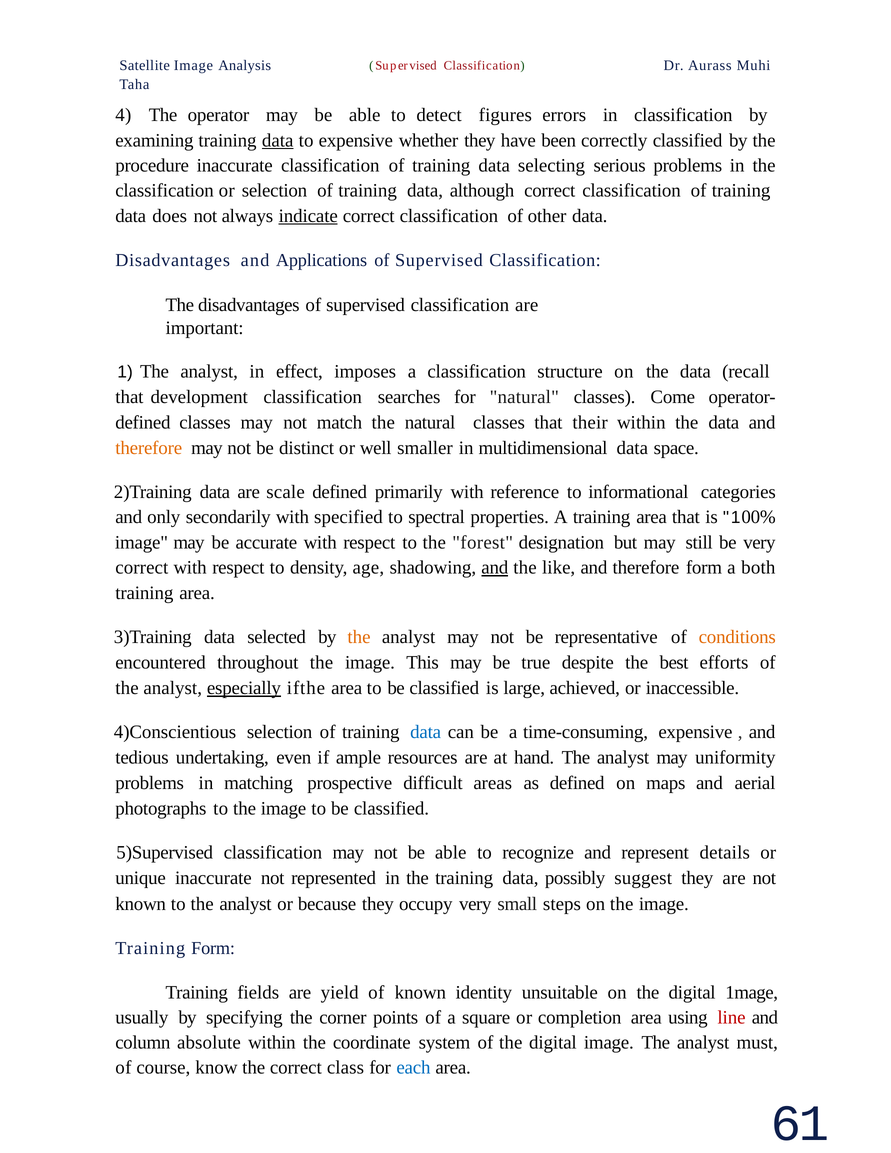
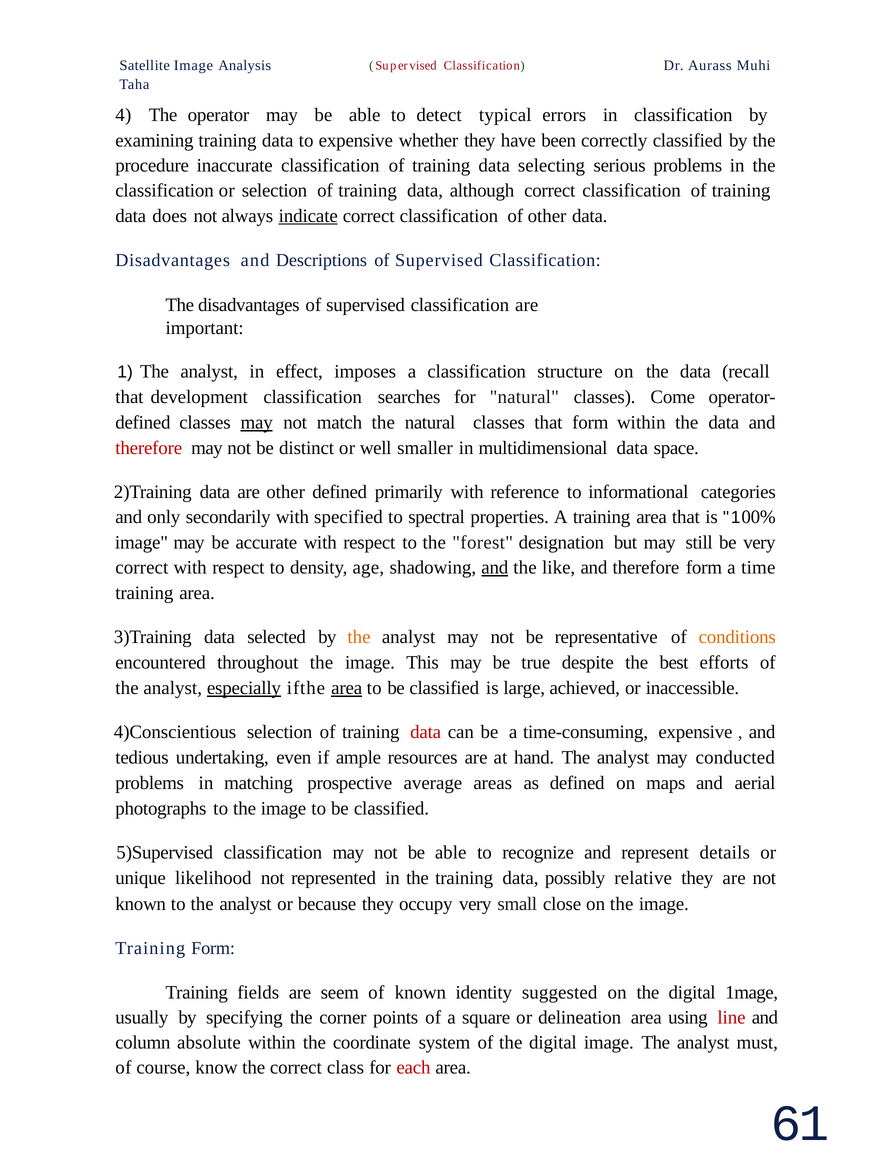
figures: figures -> typical (505, 115)
data underline: present -> none (278, 140)
Applications: Applications -> Descriptions (321, 260)
may underline: none -> present (257, 423)
that their: their -> form (590, 423)
therefore colour: orange -> red (149, 448)
are scale: scale -> other (286, 492)
both: both -> time (758, 568)
area underline: none -> present (347, 688)
data colour: blue -> red (426, 732)
uniformity: uniformity -> conducted (735, 758)
difficult: difficult -> average (433, 783)
unique inaccurate: inaccurate -> likelihood (213, 878)
suggest: suggest -> relative (643, 878)
steps: steps -> close (562, 904)
yield: yield -> seem (340, 993)
unsuitable: unsuitable -> suggested (560, 993)
completion: completion -> delineation (580, 1018)
each colour: blue -> red (413, 1068)
